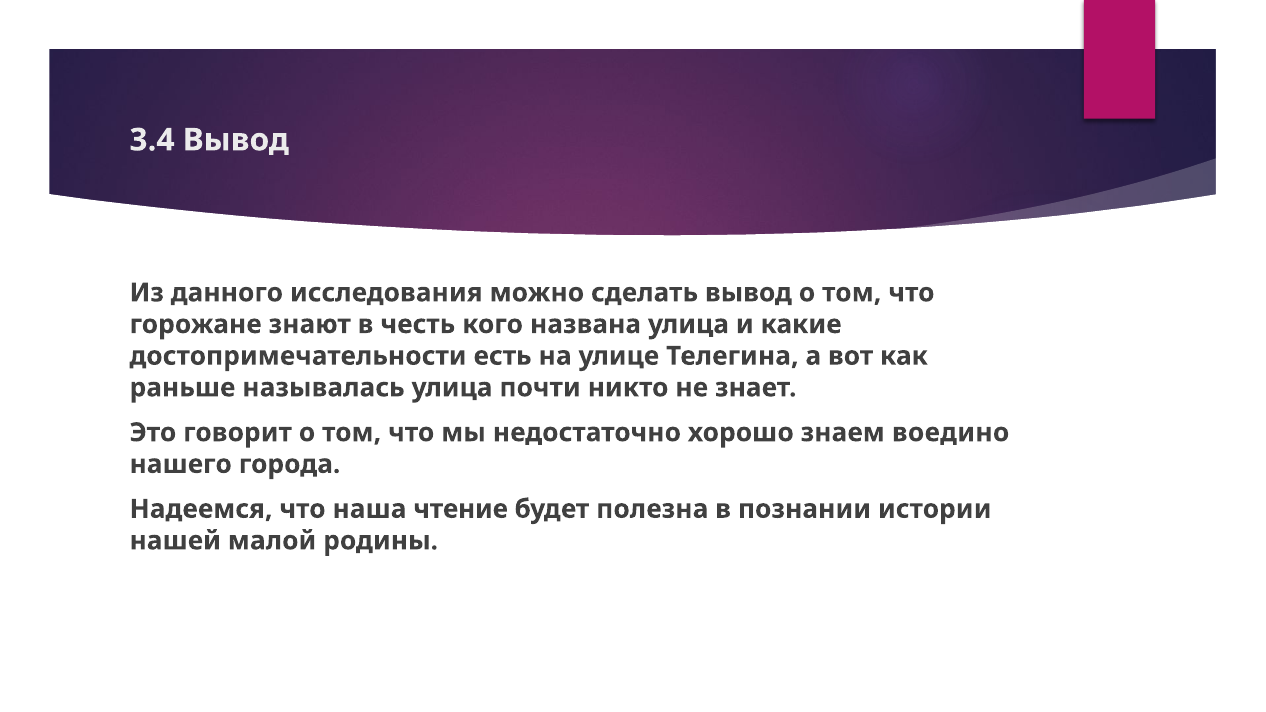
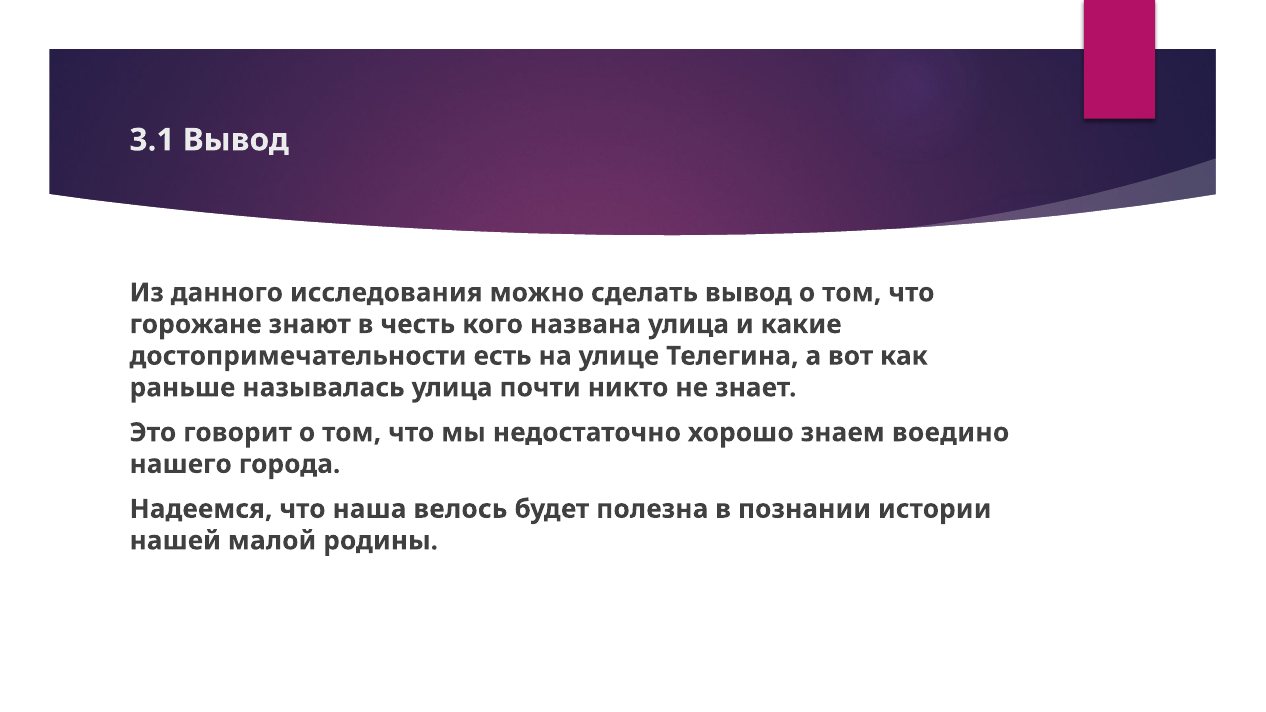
3.4: 3.4 -> 3.1 (152, 140)
чтение: чтение -> велось (460, 509)
